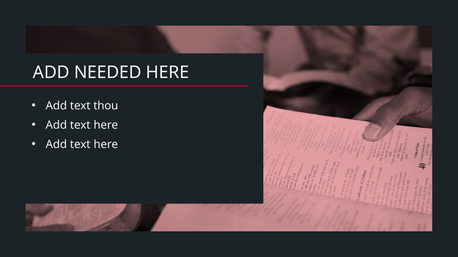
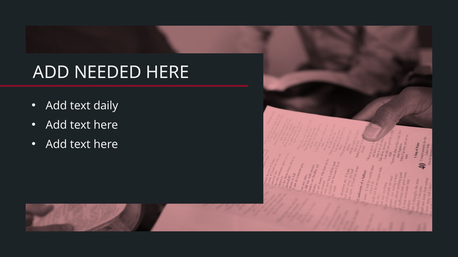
thou: thou -> daily (106, 106)
